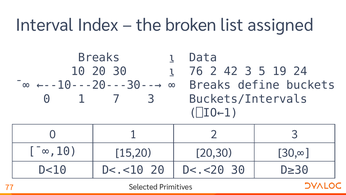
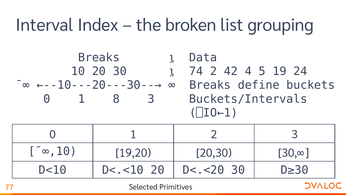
assigned: assigned -> grouping (281, 25)
76: 76 -> 74 (196, 71)
42 3: 3 -> 4 (248, 71)
7: 7 -> 8 (116, 99)
15,20: 15,20 -> 19,20 (133, 153)
